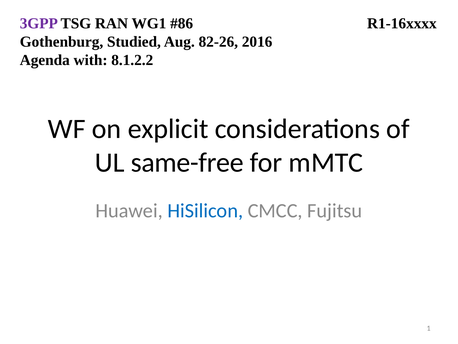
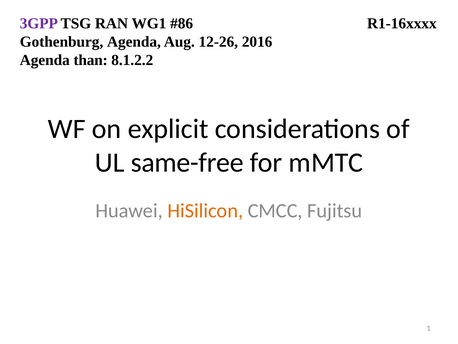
Gothenburg Studied: Studied -> Agenda (134, 42)
82-26: 82-26 -> 12-26 (218, 42)
with: with -> than (91, 60)
HiSilicon colour: blue -> orange (205, 211)
